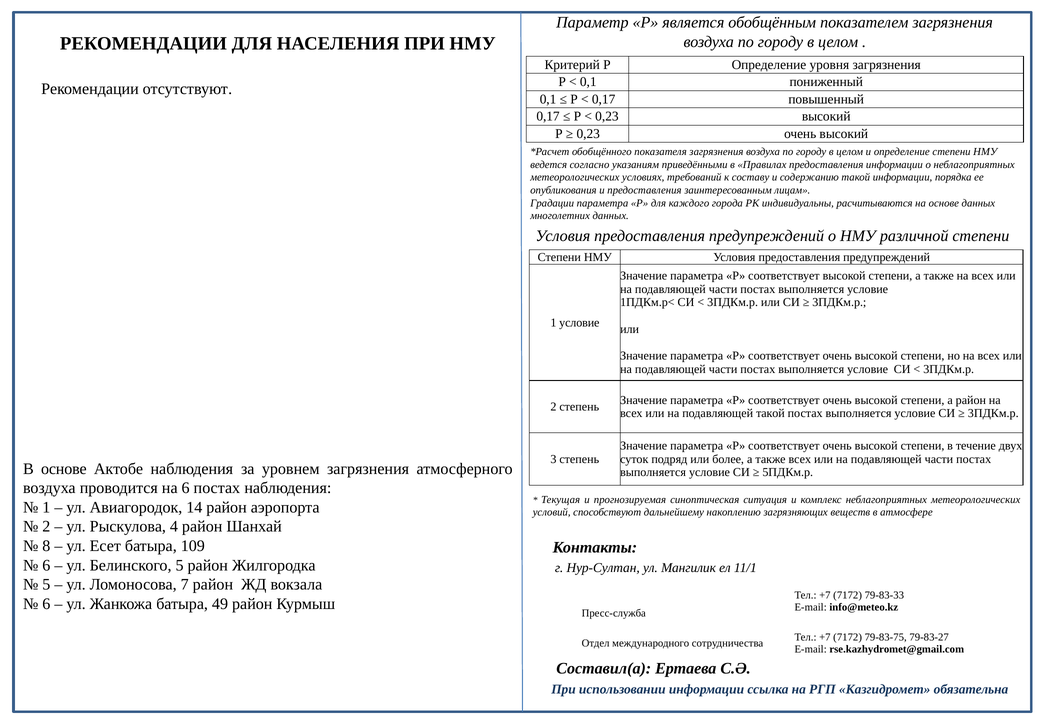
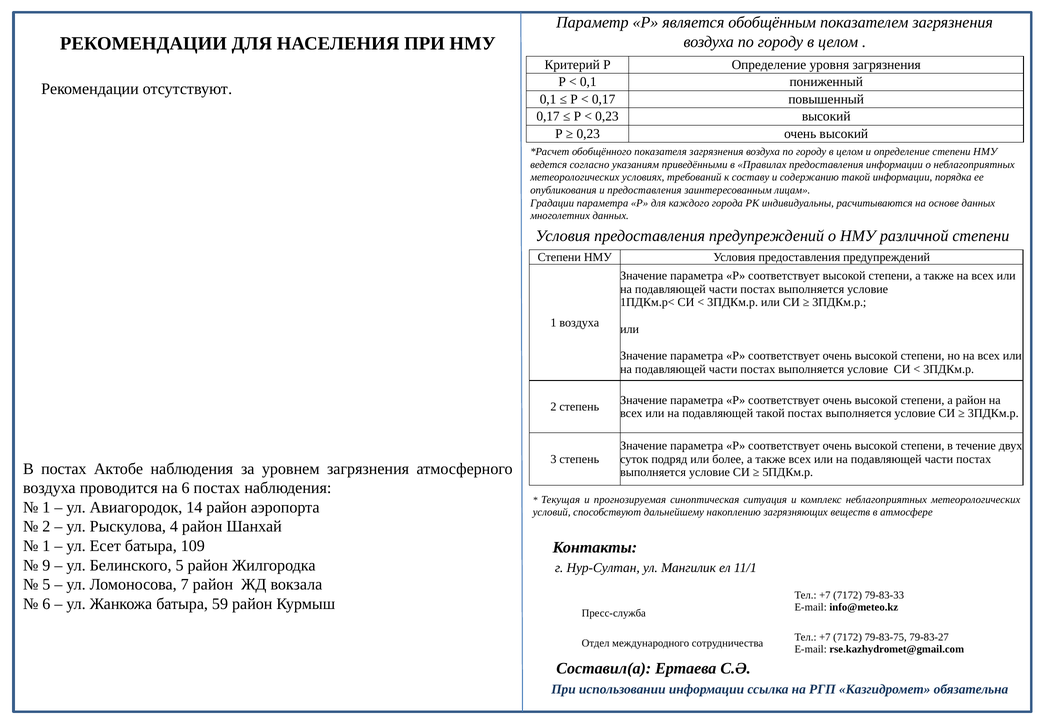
1 условие: условие -> воздуха (579, 322)
В основе: основе -> постах (64, 468)
8: 8 -> 1 (46, 546)
6: 6 -> 9 (46, 565)
49: 49 -> 59 (220, 603)
